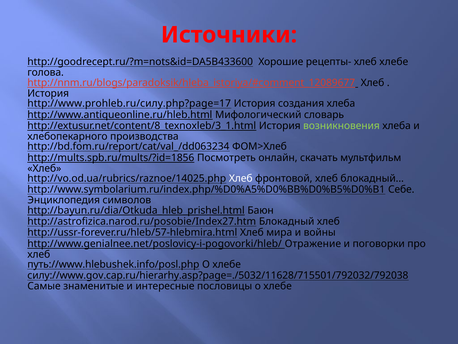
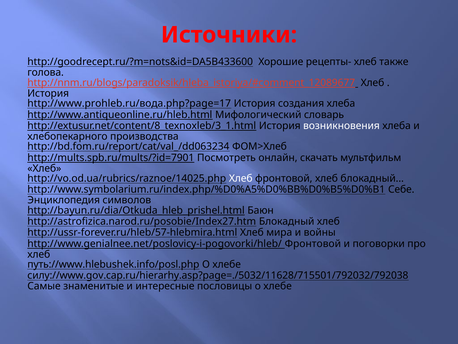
хлеб хлебе: хлебе -> также (394, 62)
http://www.prohleb.ru/силу.php?page=17: http://www.prohleb.ru/силу.php?page=17 -> http://www.prohleb.ru/вода.php?page=17 (129, 103)
возникновения colour: light green -> white (341, 126)
http://mults.spb.ru/mults/?id=1856: http://mults.spb.ru/mults/?id=1856 -> http://mults.spb.ru/mults/?id=7901 (111, 157)
http://www.genialnee.net/poslovicy-i-pogovorki/hleb/ Отражение: Отражение -> Фронтовой (313, 243)
